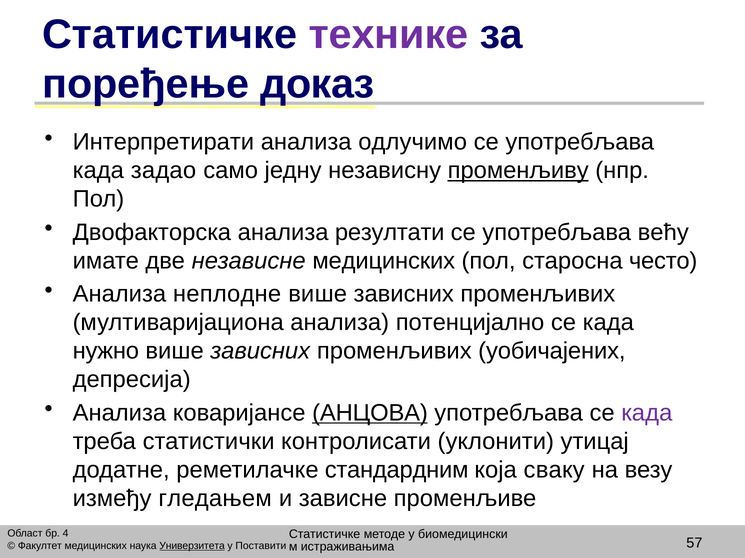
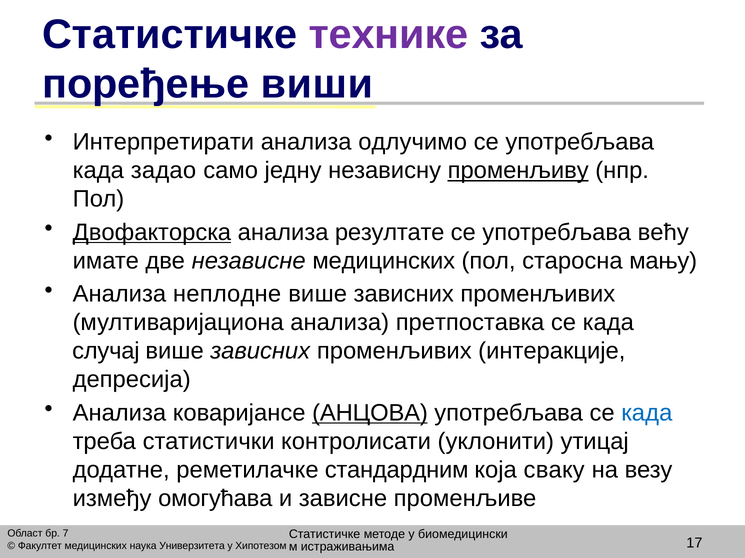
доказ: доказ -> виши (317, 84)
Двофакторска underline: none -> present (152, 233)
резултати: резултати -> резултате (390, 233)
често: често -> мању (663, 261)
потенцијално: потенцијално -> претпоставка (470, 323)
нужно: нужно -> случај (106, 352)
уобичајених: уобичајених -> интеракције (552, 352)
када colour: purple -> blue (647, 413)
гледањем: гледањем -> омогућава (215, 499)
4: 4 -> 7 (66, 534)
57: 57 -> 17 (694, 543)
Универзитета underline: present -> none (192, 547)
Поставити: Поставити -> Хипотезом (261, 547)
